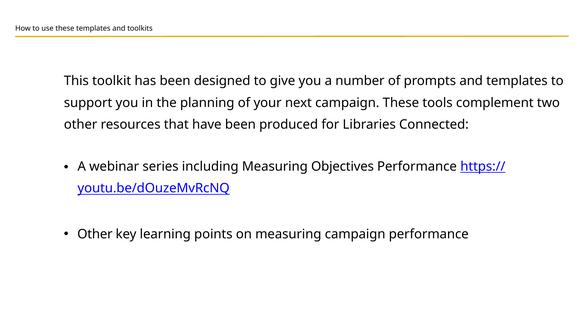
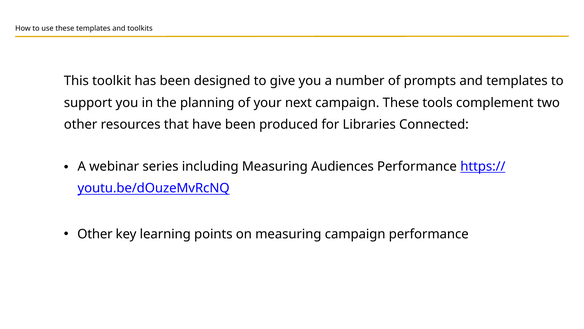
Objectives: Objectives -> Audiences (342, 166)
